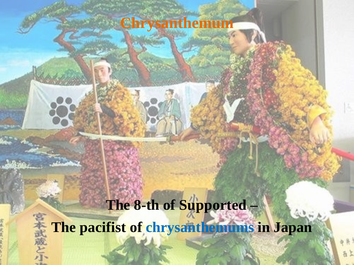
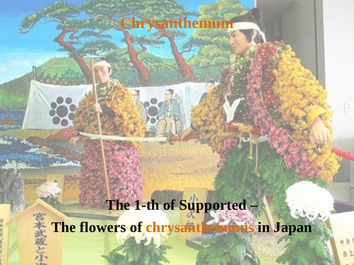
8-th: 8-th -> 1-th (147, 205)
pacifist: pacifist -> flowers (103, 228)
chrysanthemums colour: blue -> orange (200, 228)
